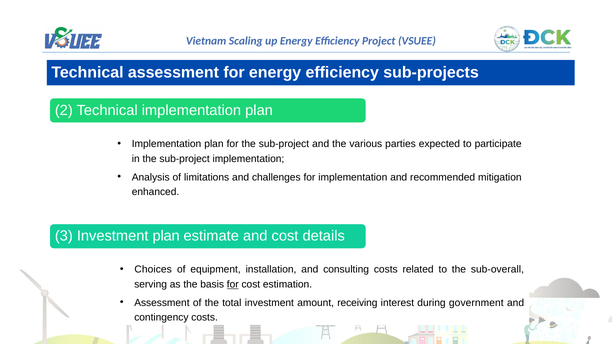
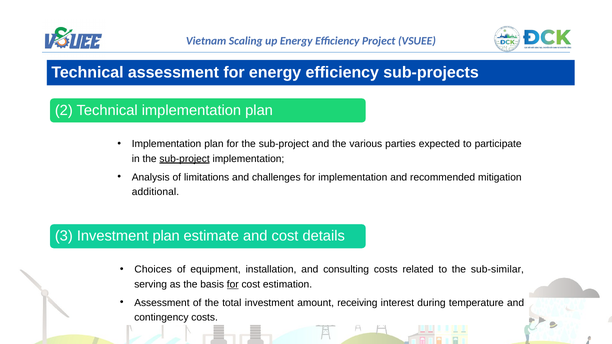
sub-project underline: none -> present (185, 159)
enhanced: enhanced -> additional (155, 192)
sub-overall: sub-overall -> sub-similar (497, 270)
government: government -> temperature (476, 303)
